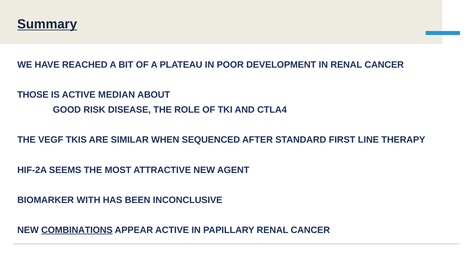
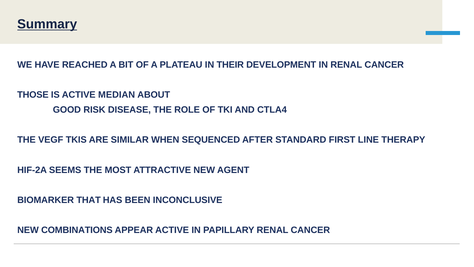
POOR: POOR -> THEIR (230, 65)
WITH: WITH -> THAT (89, 200)
COMBINATIONS underline: present -> none (77, 230)
